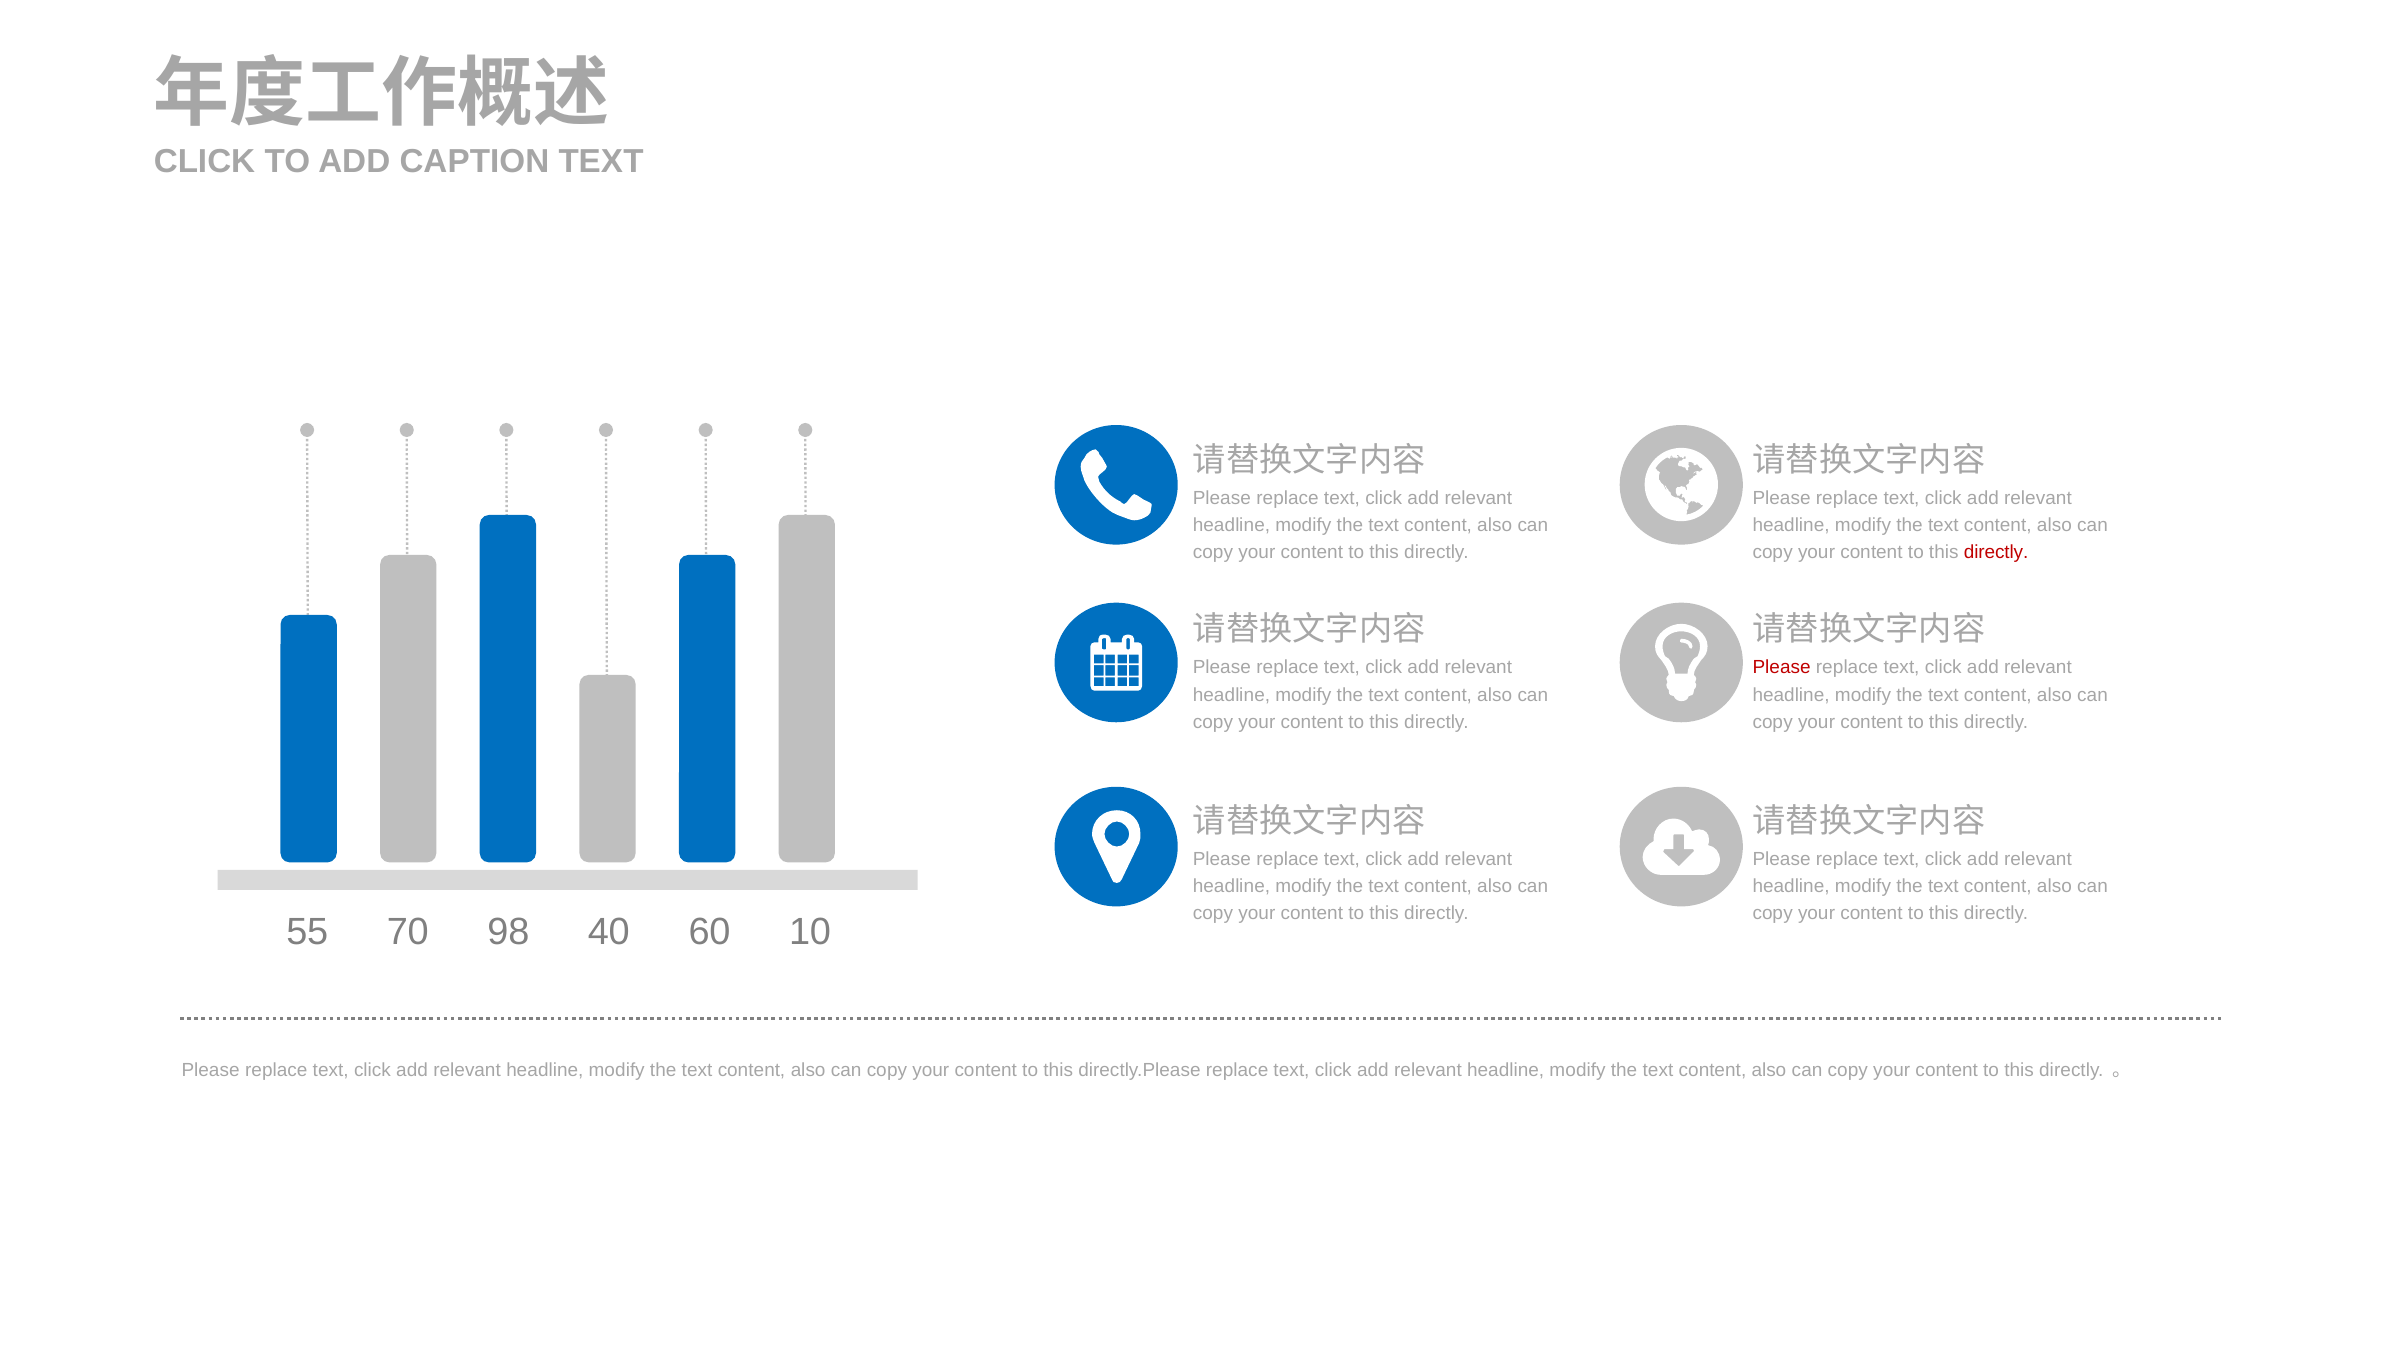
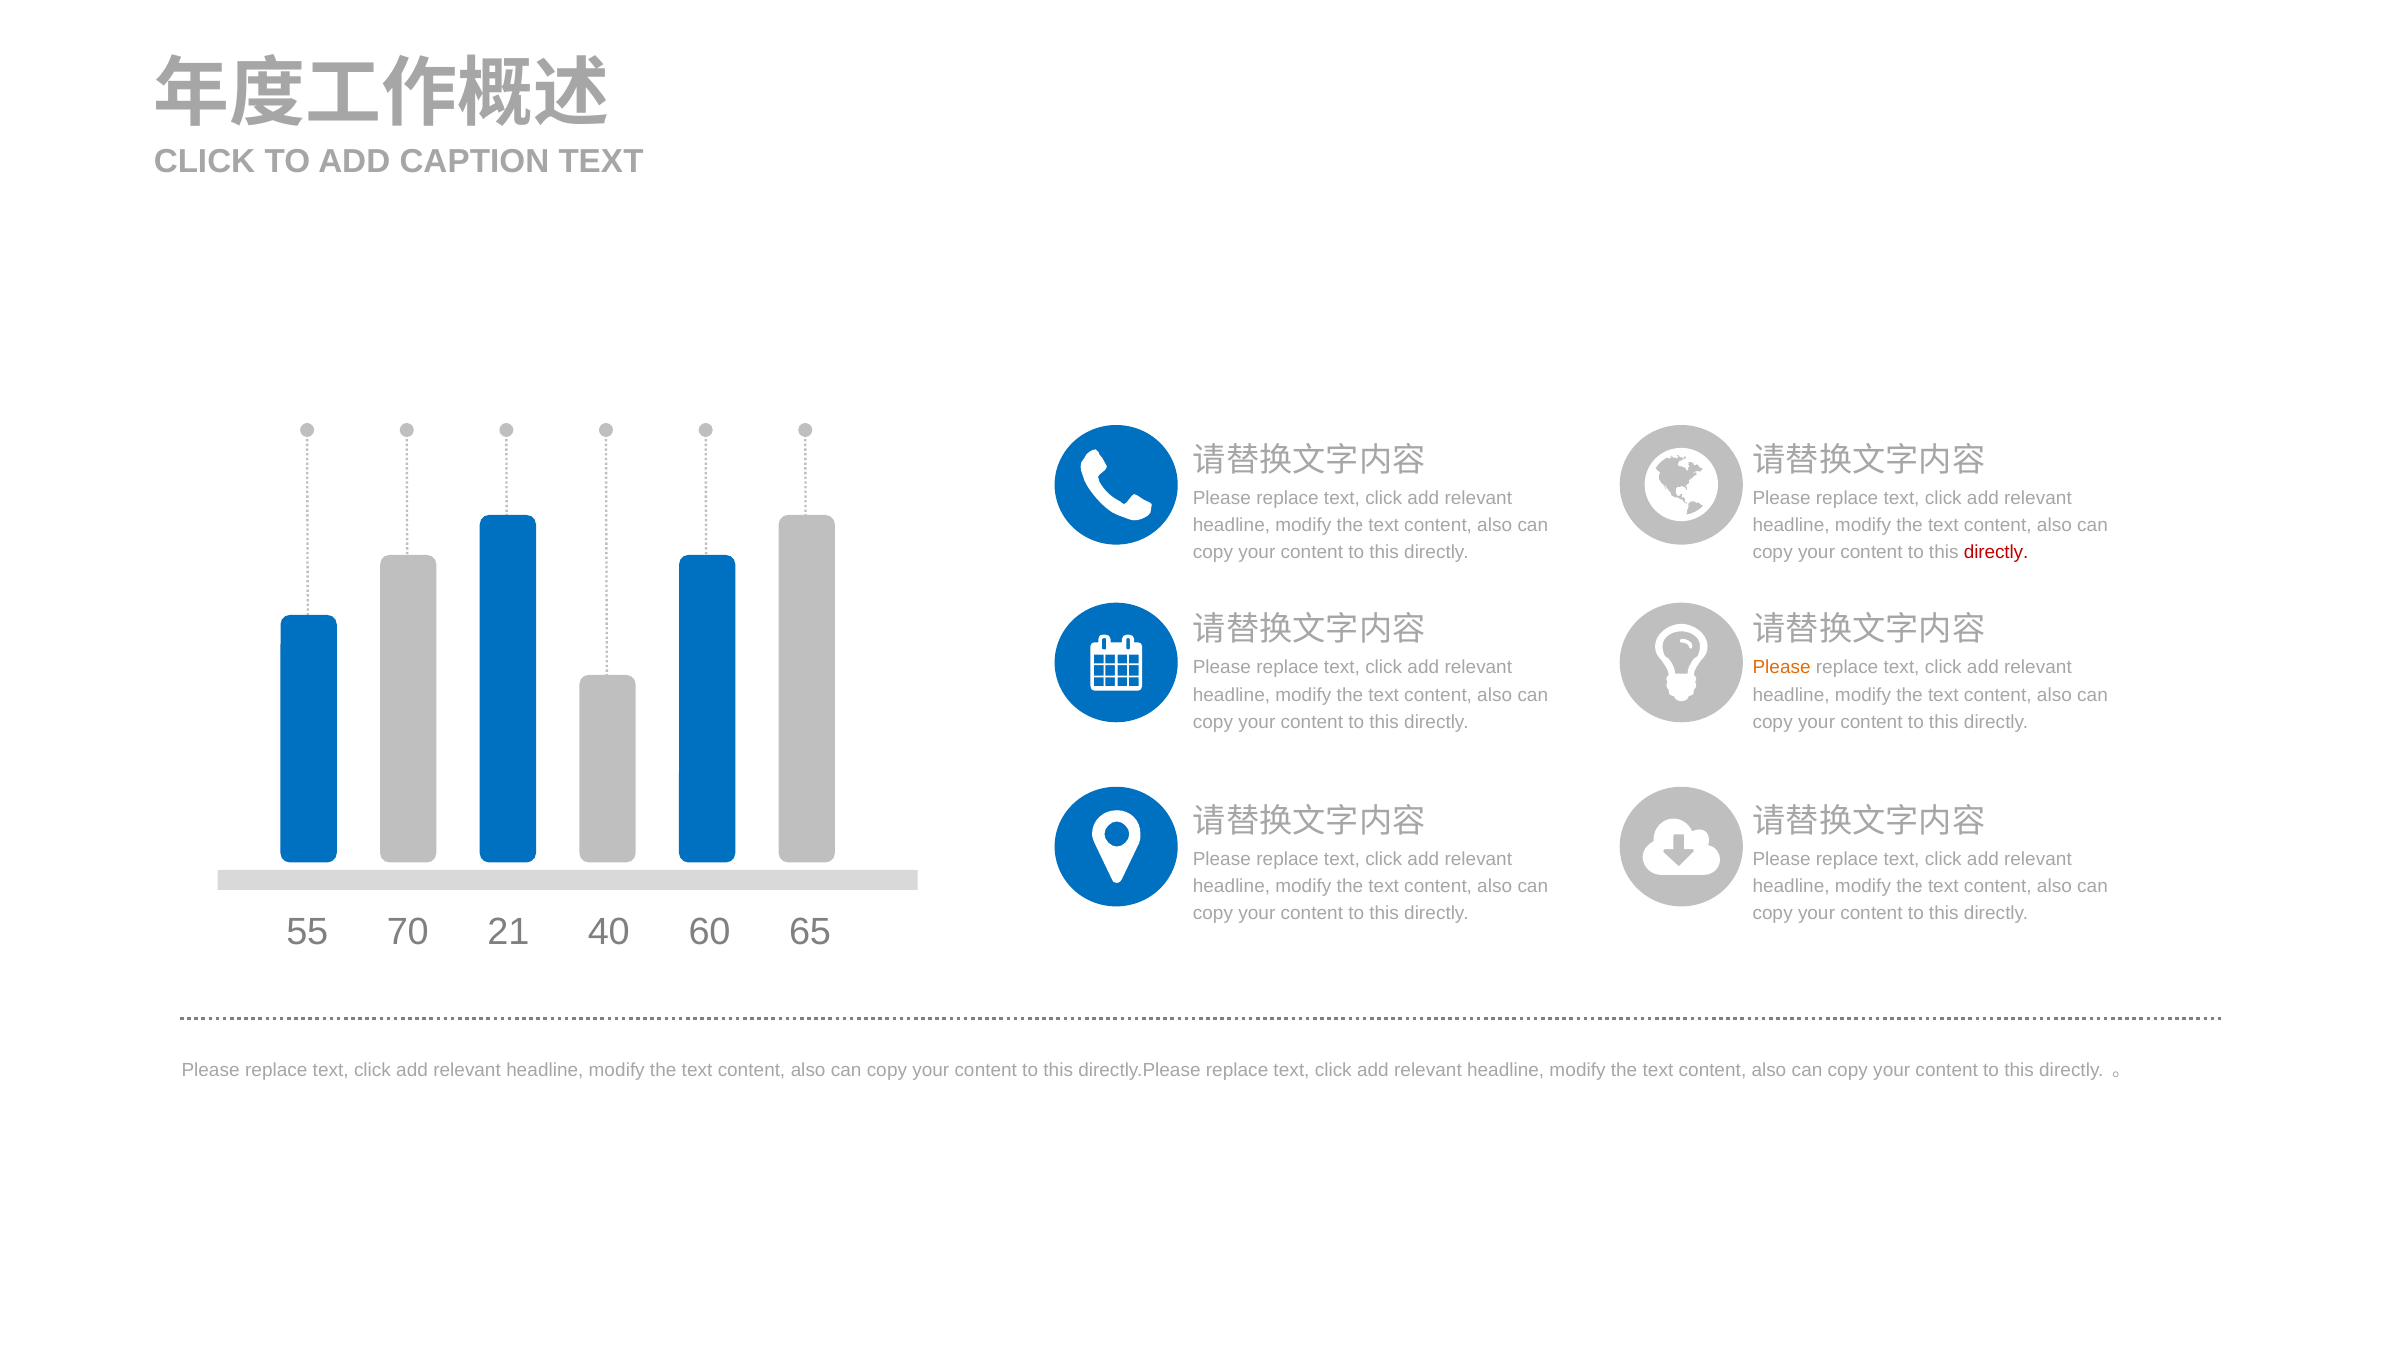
Please colour: red -> orange (1782, 668)
98: 98 -> 21 (508, 933)
10: 10 -> 65 (810, 933)
